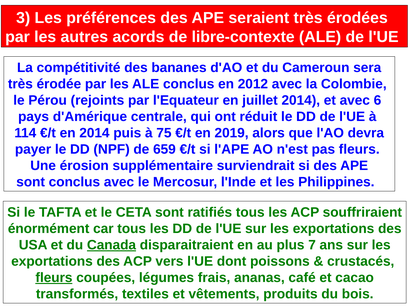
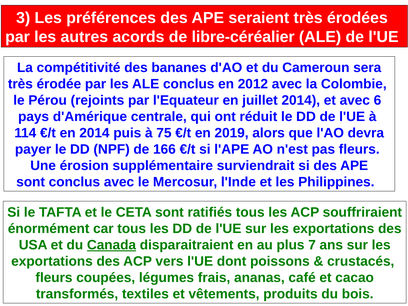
libre-contexte: libre-contexte -> libre-céréalier (243, 37)
659: 659 -> 166 (164, 149)
fleurs underline: present -> none (54, 278)
